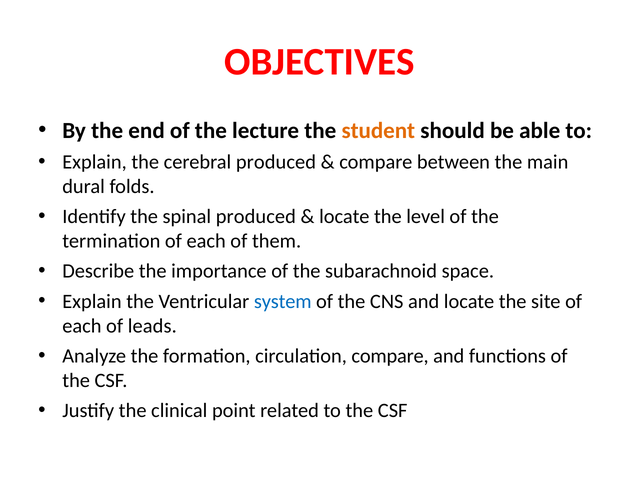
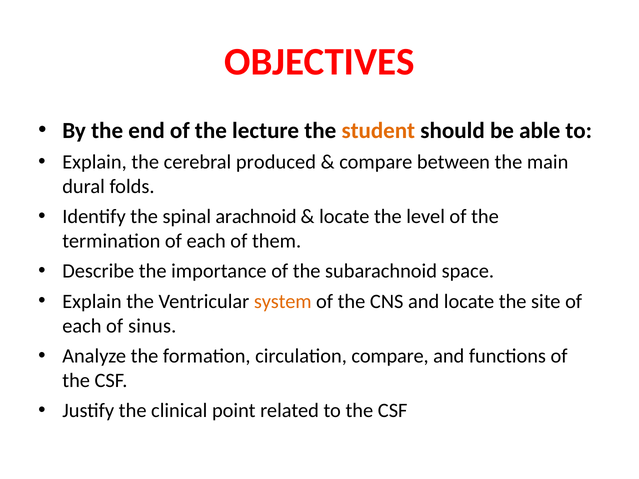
spinal produced: produced -> arachnoid (256, 217)
system colour: blue -> orange (283, 301)
leads: leads -> sinus (152, 326)
